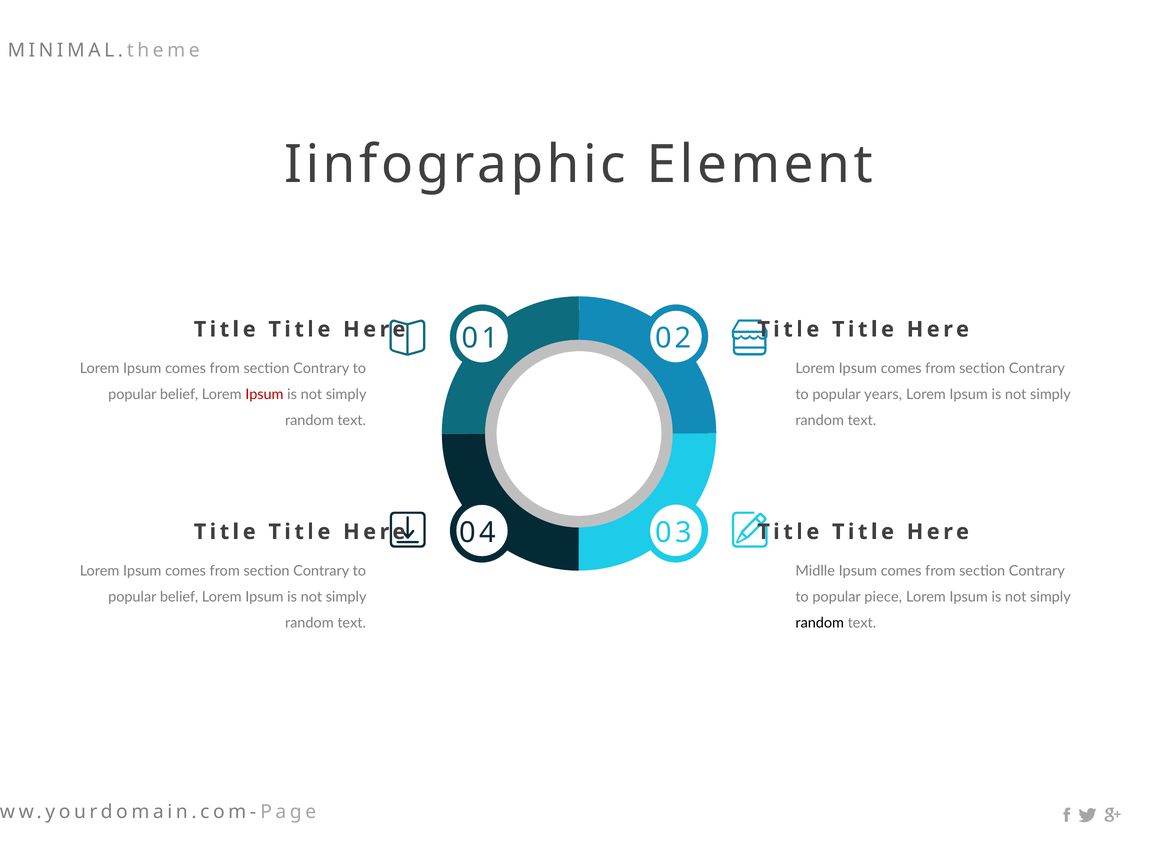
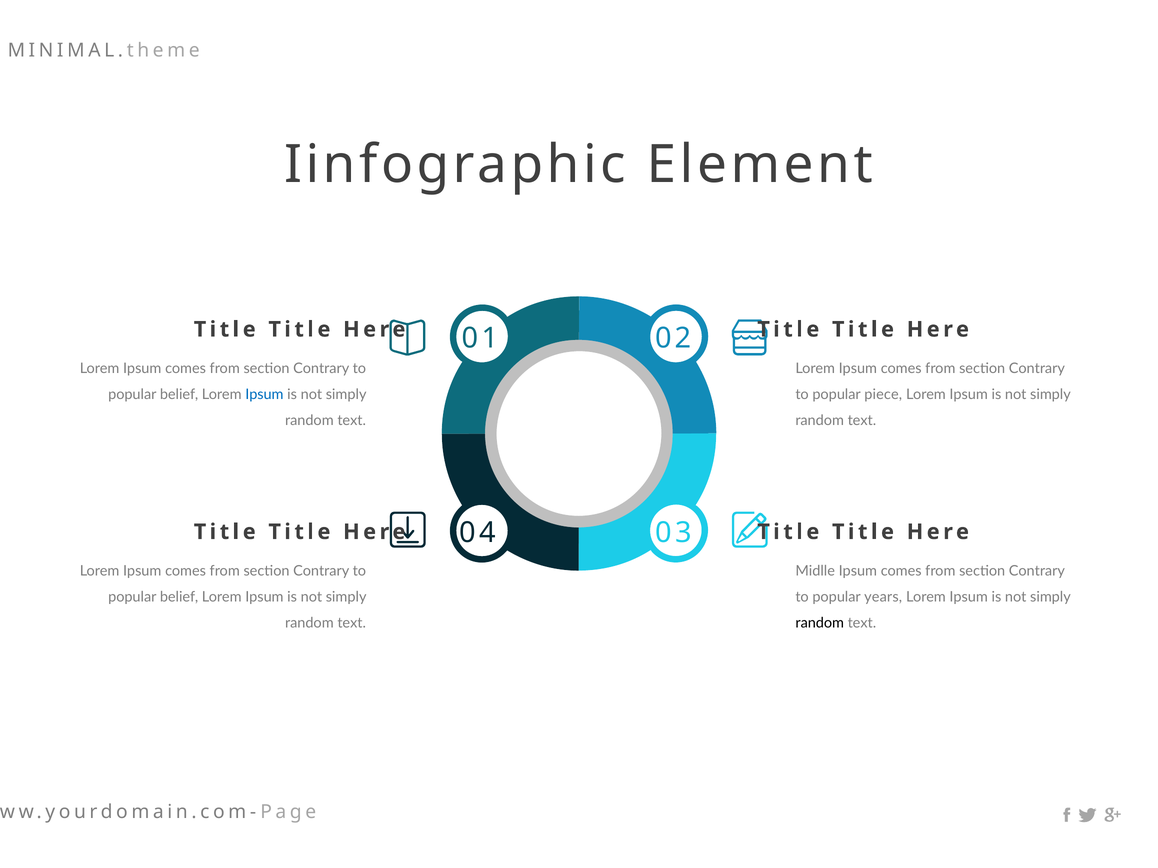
Ipsum colour: red -> blue (264, 395)
years: years -> piece (883, 395)
piece: piece -> years (883, 597)
